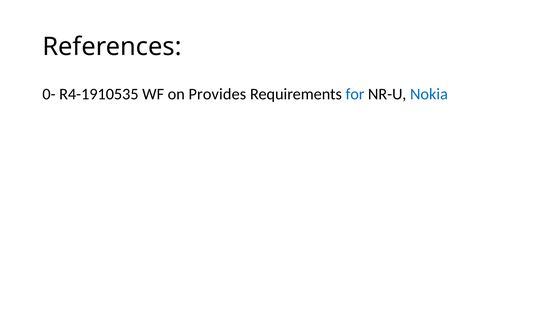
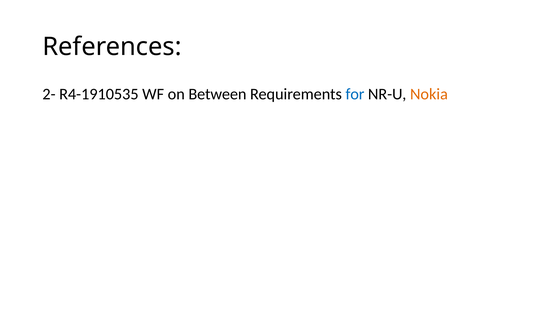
0-: 0- -> 2- (49, 94)
Provides: Provides -> Between (217, 94)
Nokia colour: blue -> orange (429, 94)
